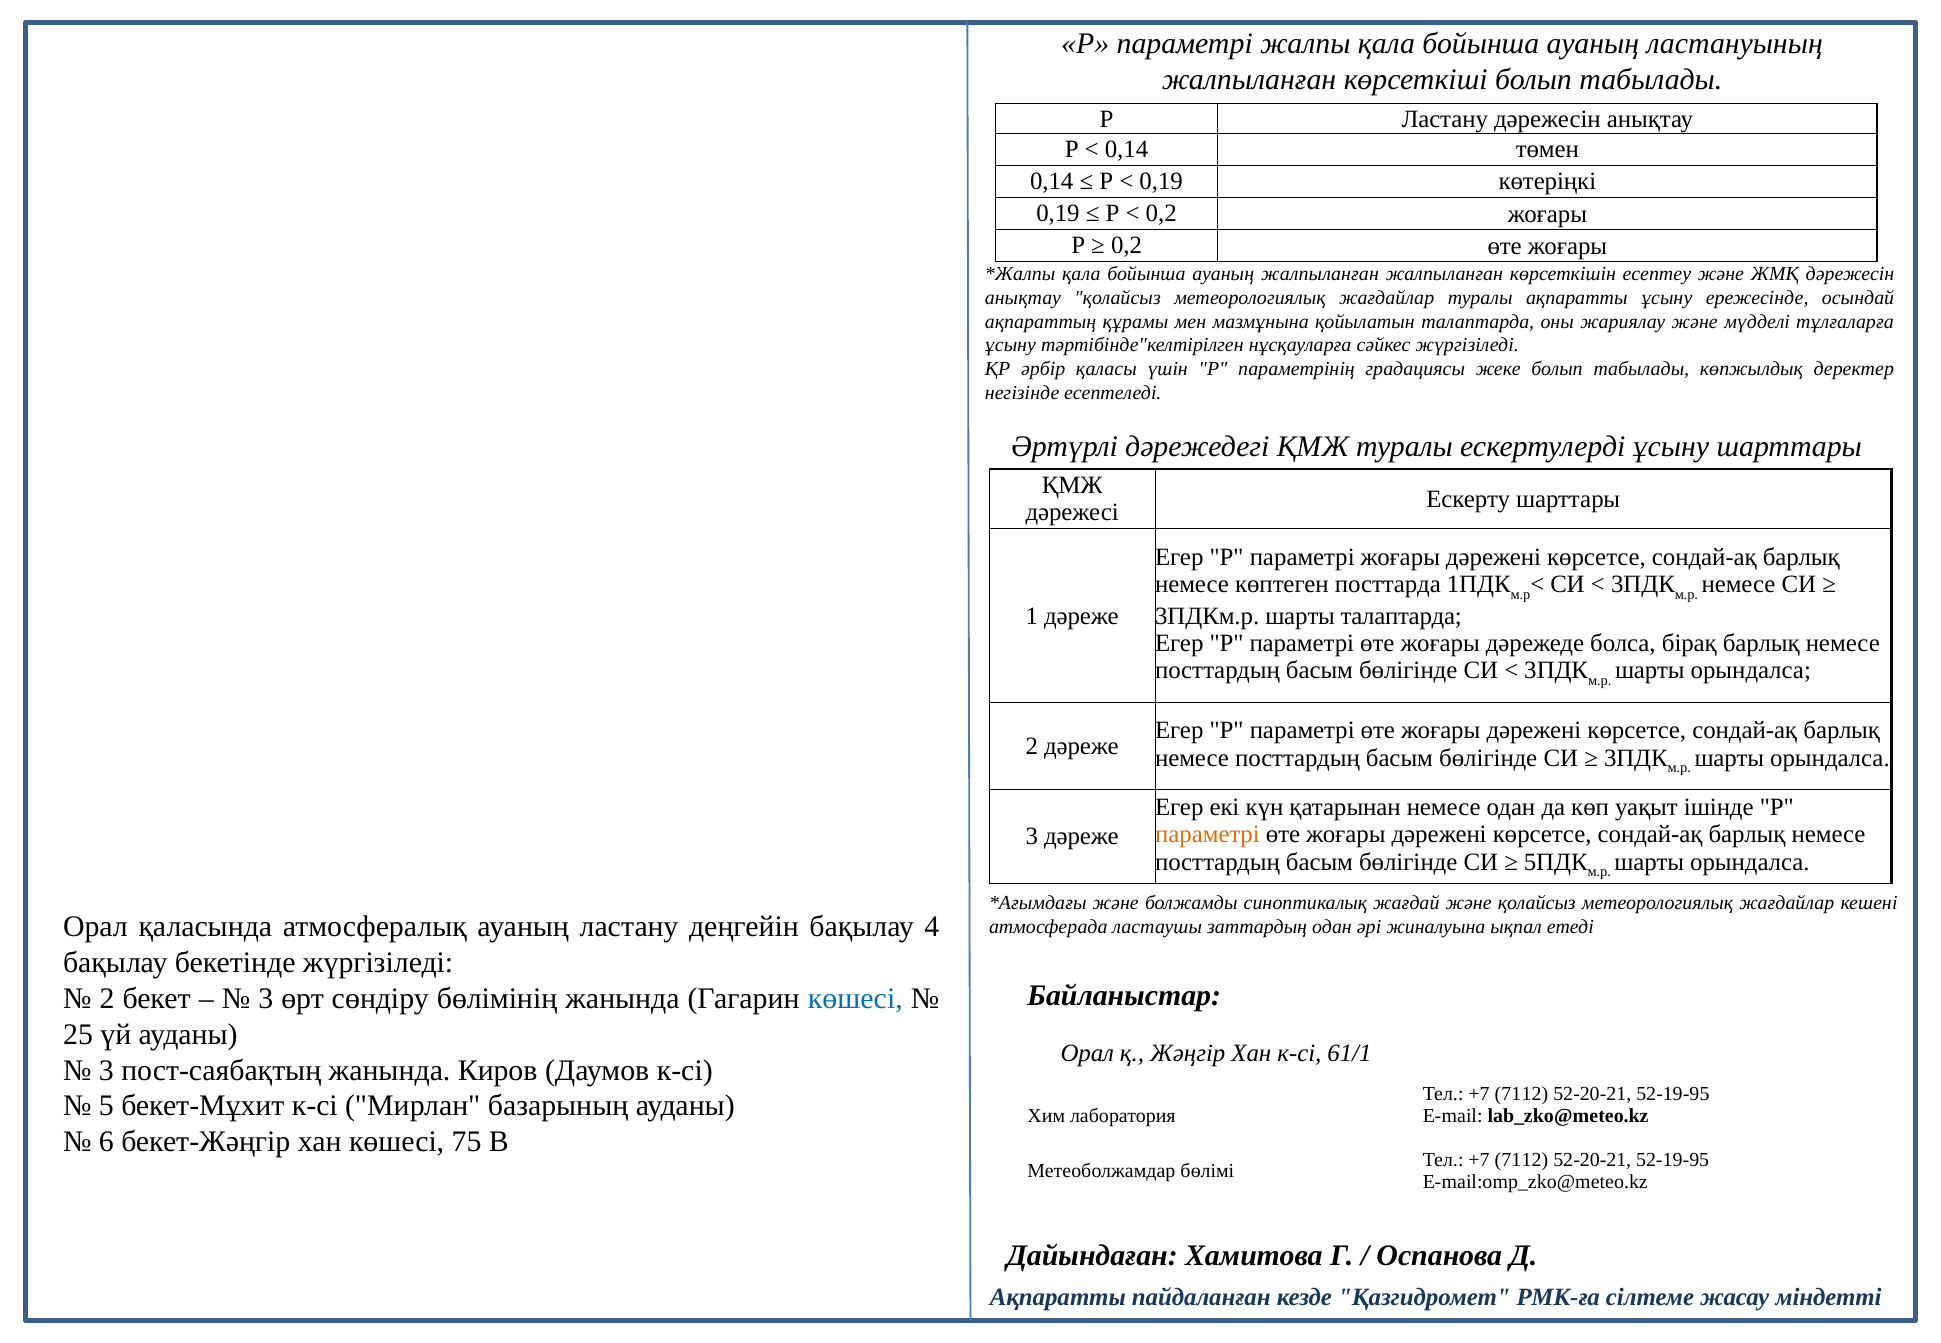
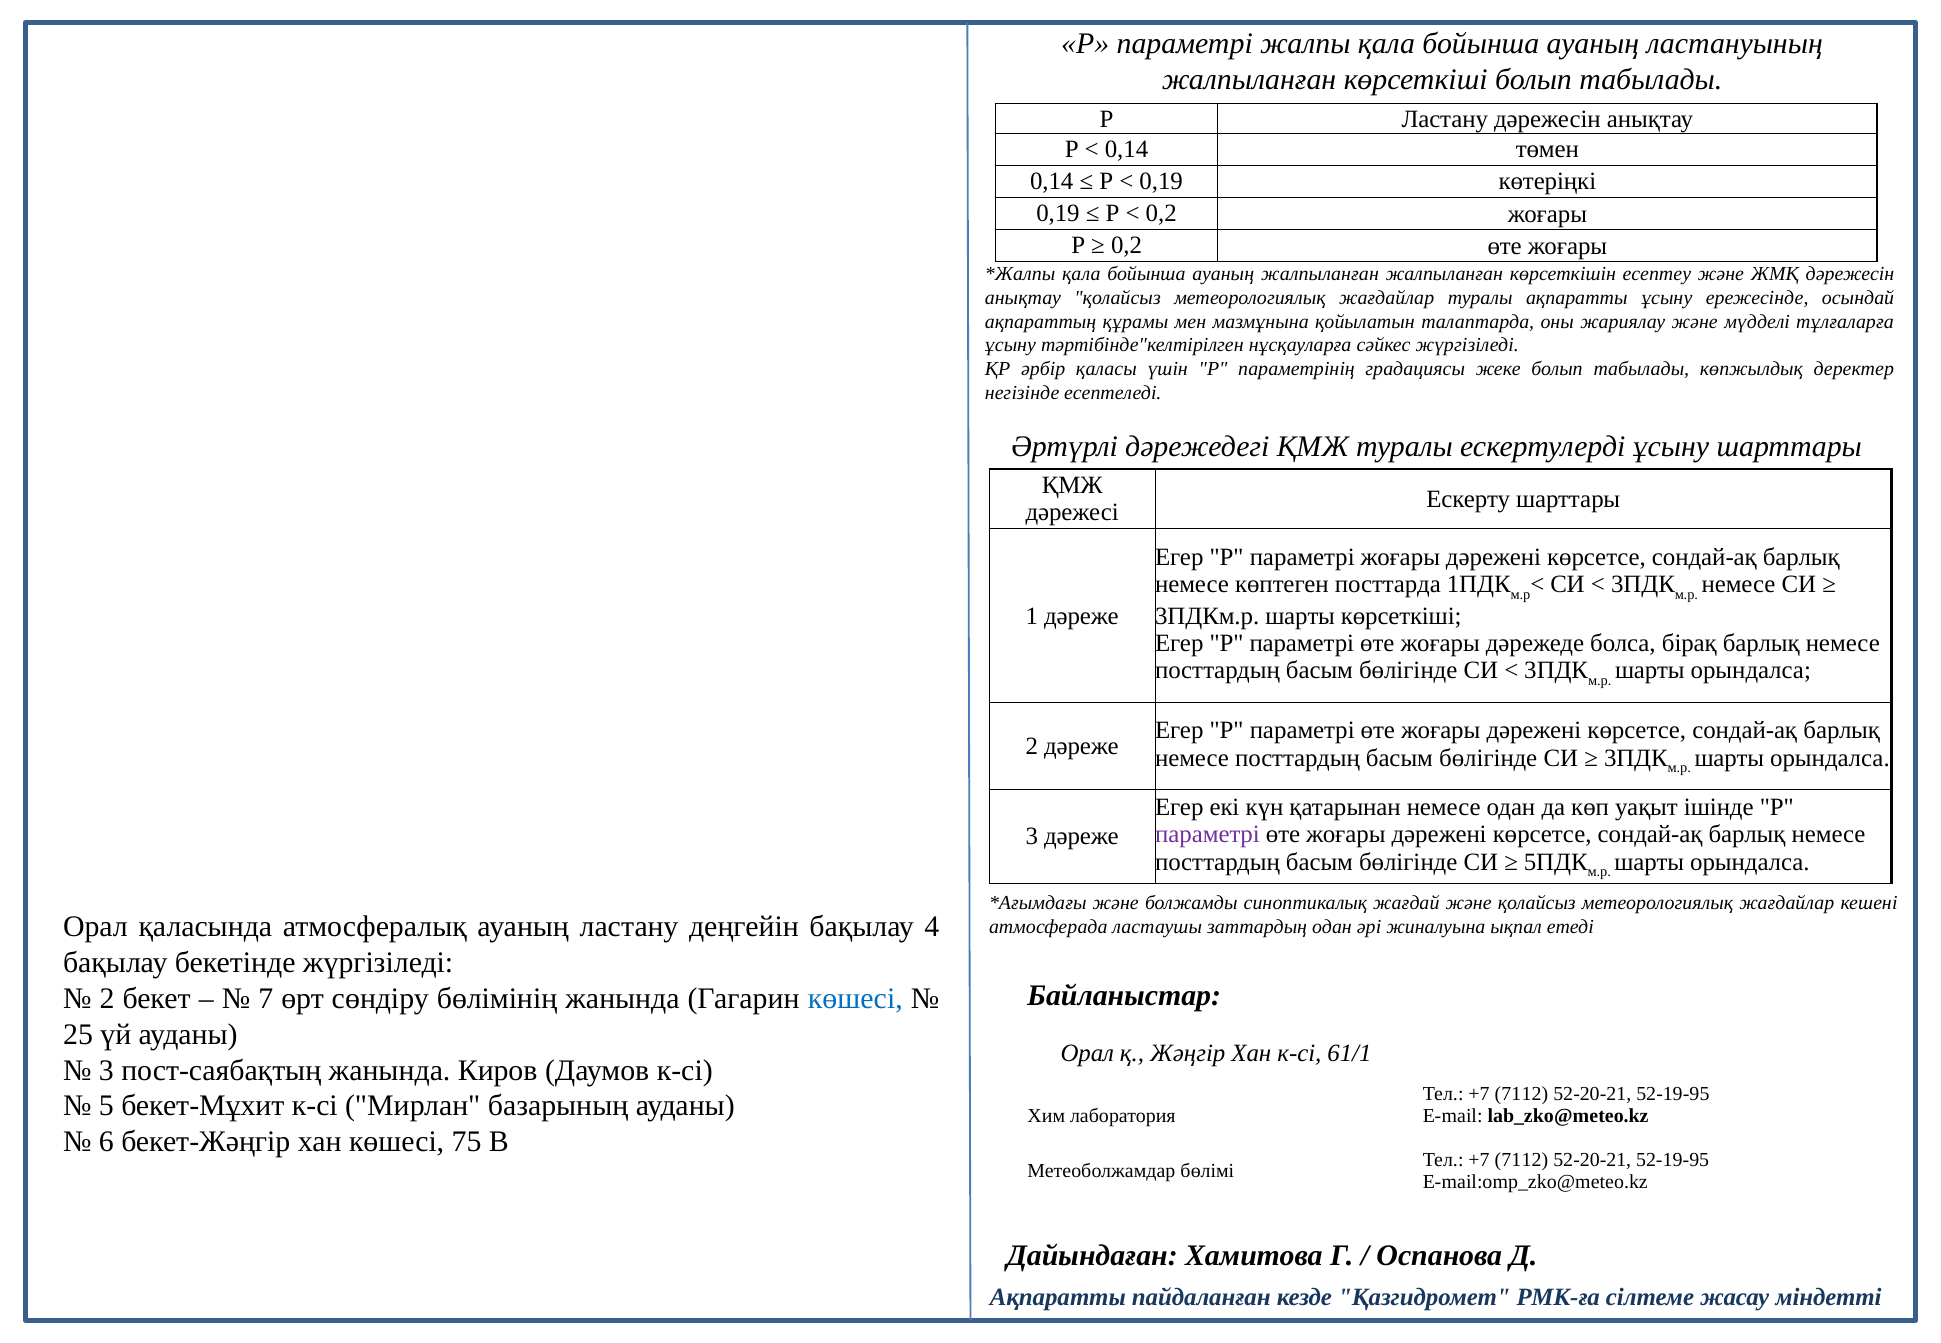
шарты талаптарда: талаптарда -> көрсеткіші (1401, 616)
параметрі colour: orange -> purple (1207, 835)
3: 3 -> 7 (266, 999)
